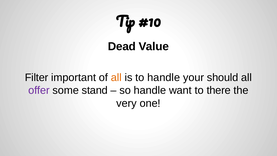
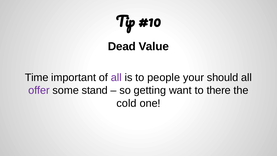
Filter: Filter -> Time (37, 77)
all colour: orange -> purple (116, 77)
to handle: handle -> people (164, 77)
so handle: handle -> getting (150, 90)
very: very -> cold (126, 103)
